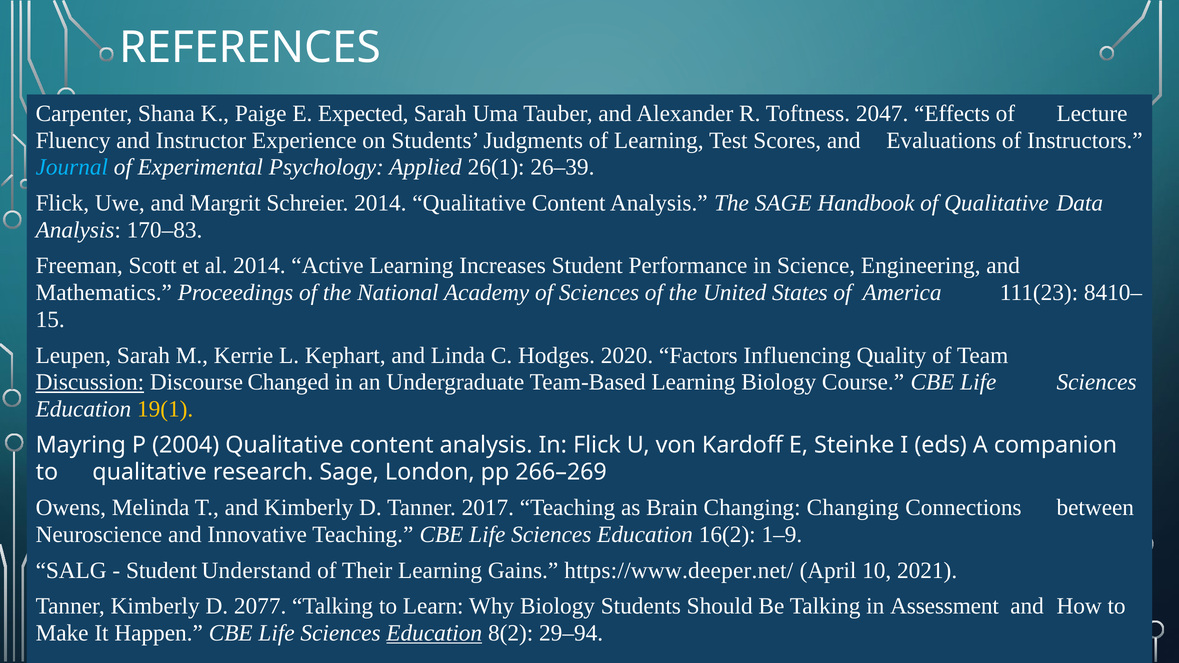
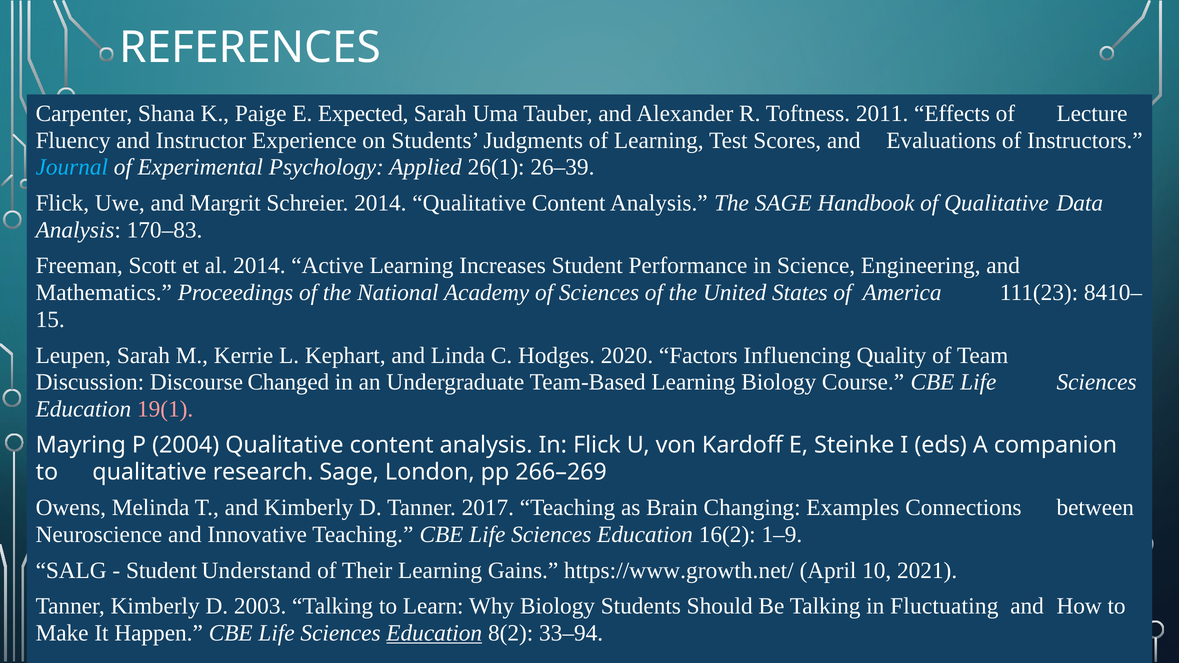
2047: 2047 -> 2011 (882, 113)
Discussion underline: present -> none (90, 382)
19(1 colour: yellow -> pink (165, 409)
Changing Changing: Changing -> Examples (853, 508)
https://www.deeper.net/: https://www.deeper.net/ -> https://www.growth.net/ (679, 570)
2077: 2077 -> 2003 (260, 606)
Assessment: Assessment -> Fluctuating (944, 606)
29–94: 29–94 -> 33–94 (571, 633)
